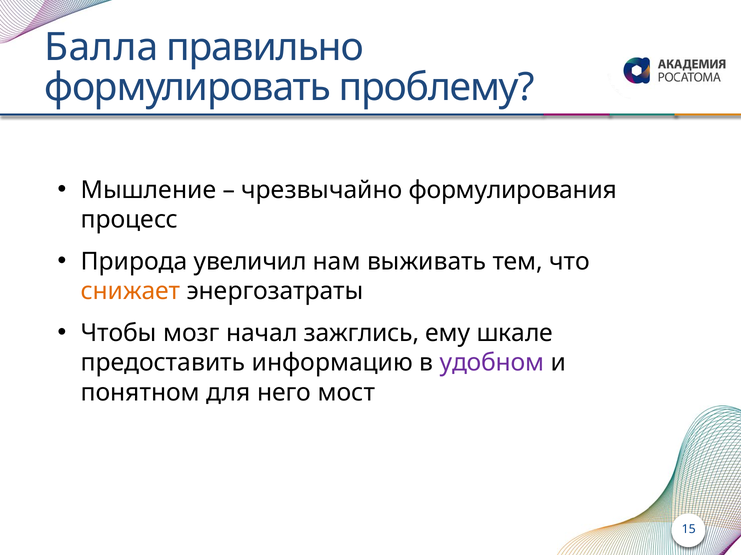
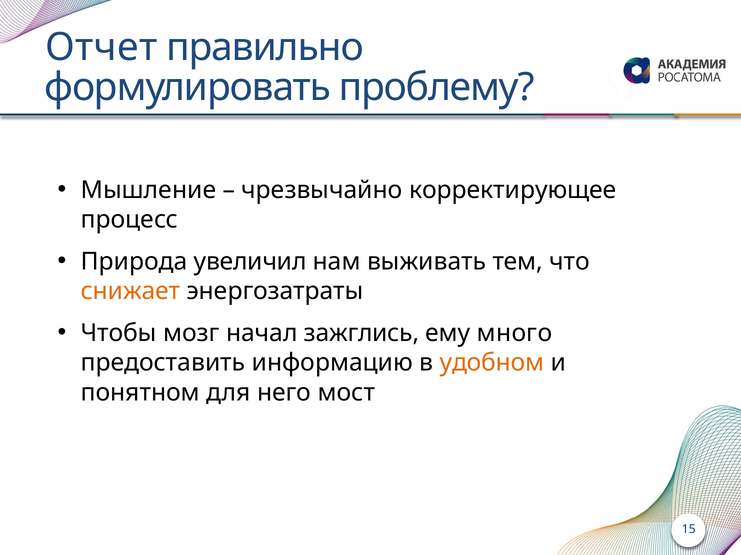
Балла: Балла -> Отчет (101, 48)
формулирования: формулирования -> корректирующее (513, 190)
шкале: шкале -> много (515, 334)
удобном colour: purple -> orange (492, 363)
